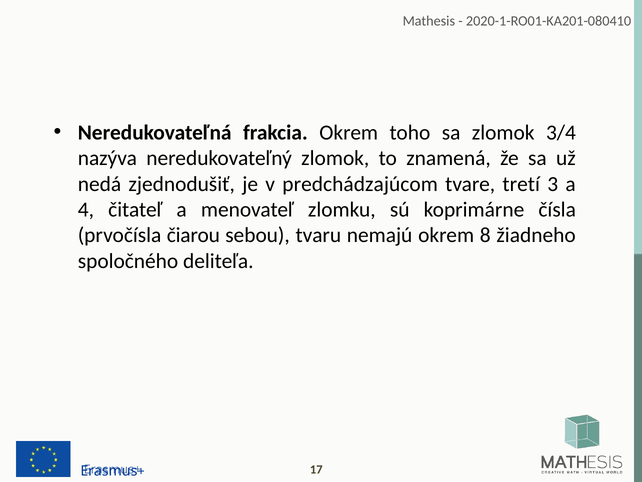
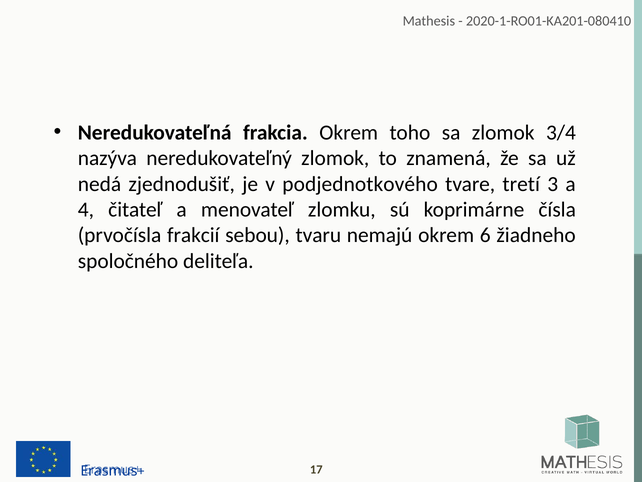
predchádzajúcom: predchádzajúcom -> podjednotkového (360, 184)
čiarou: čiarou -> frakcií (193, 235)
8: 8 -> 6 (485, 235)
